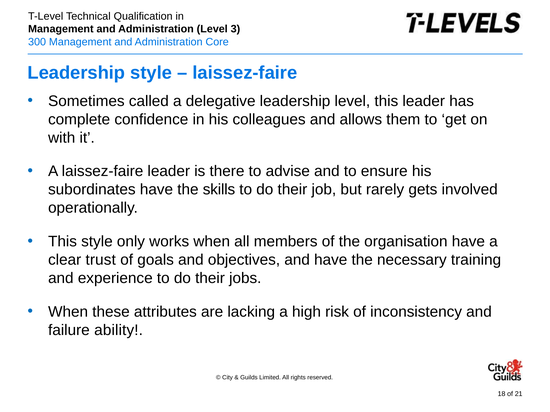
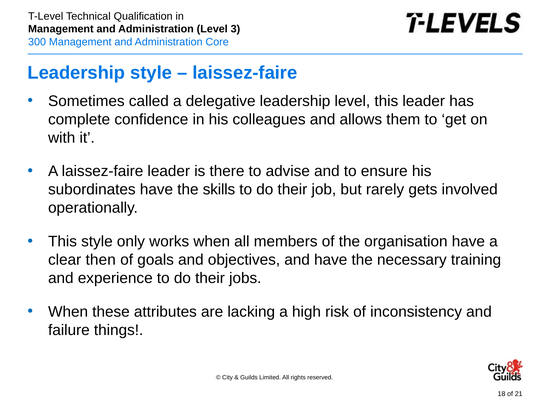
trust: trust -> then (101, 260)
ability: ability -> things (119, 330)
